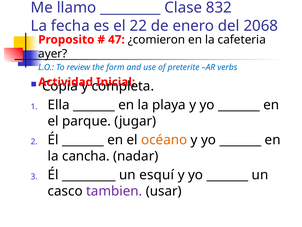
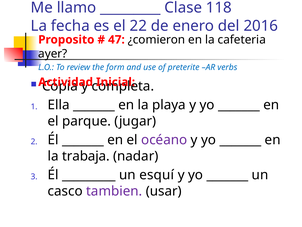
832: 832 -> 118 (219, 8)
2068: 2068 -> 2016 (261, 26)
océano colour: orange -> purple (164, 140)
cancha: cancha -> trabaja (86, 156)
